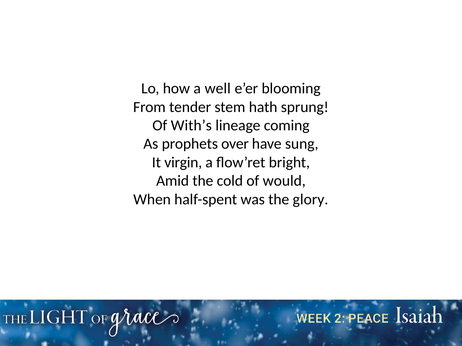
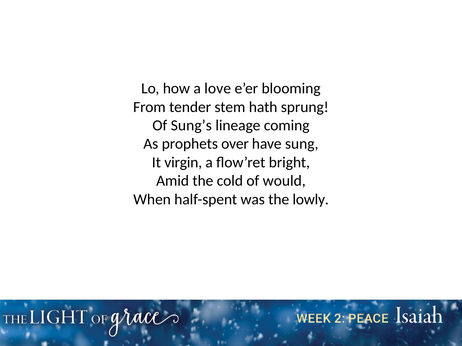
well: well -> love (218, 89)
With’s: With’s -> Sung’s (191, 126)
glory: glory -> lowly (311, 200)
